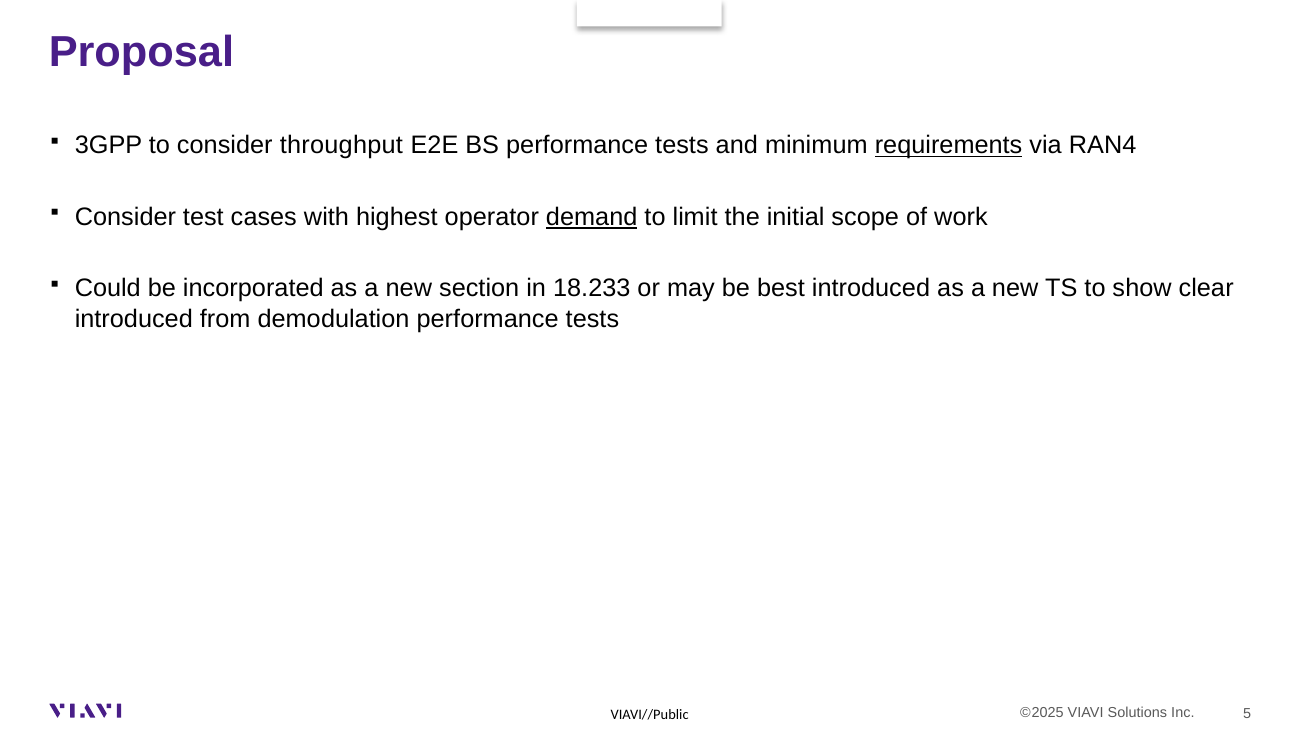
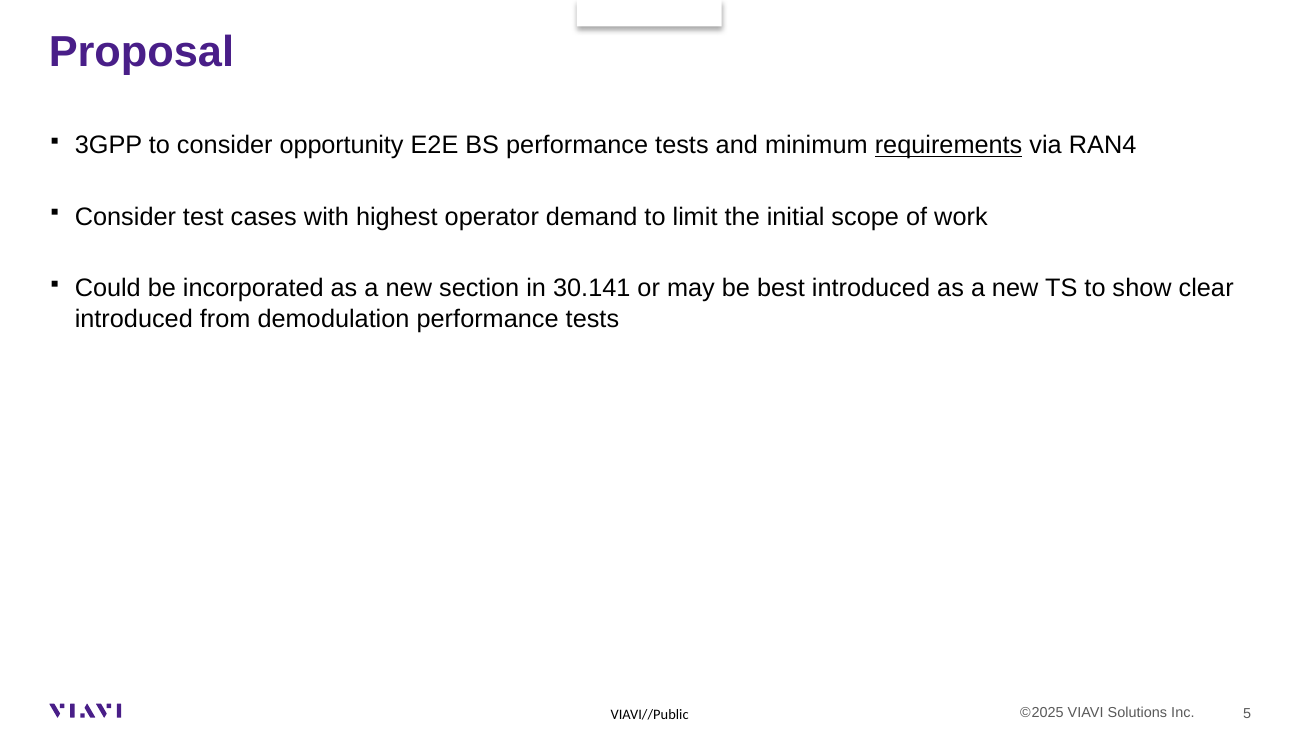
throughput: throughput -> opportunity (342, 146)
demand underline: present -> none (592, 217)
18.233: 18.233 -> 30.141 (592, 289)
